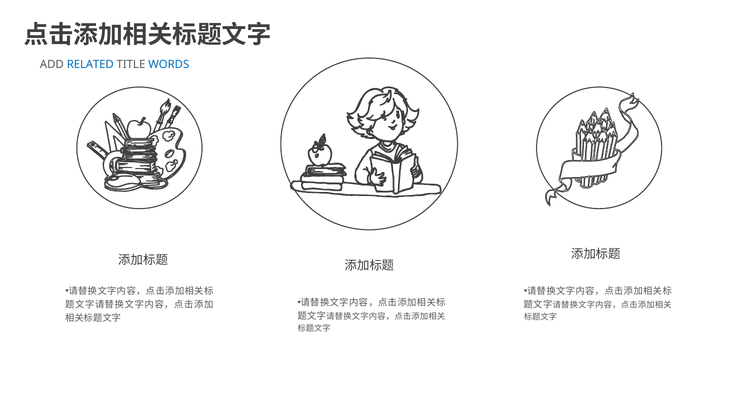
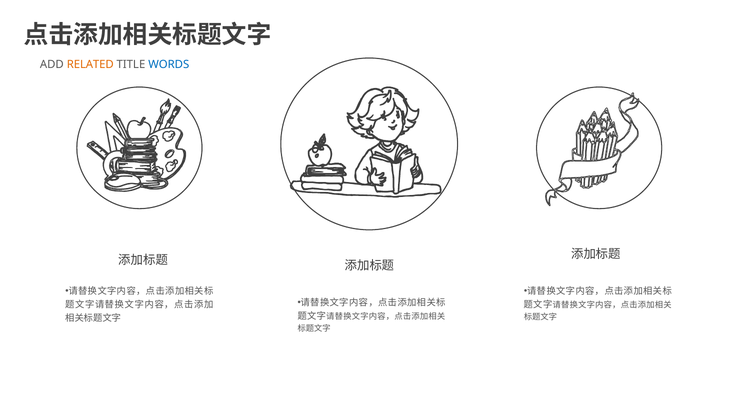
RELATED colour: blue -> orange (90, 64)
